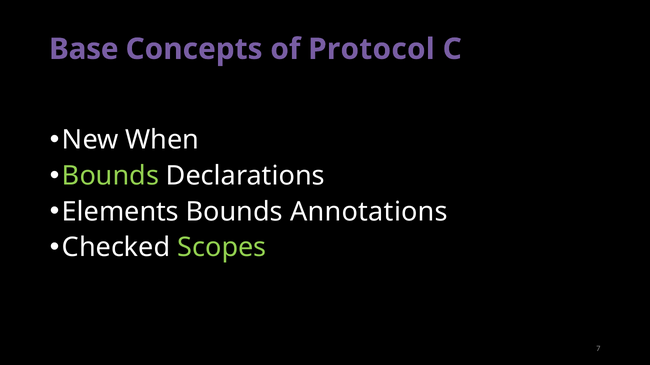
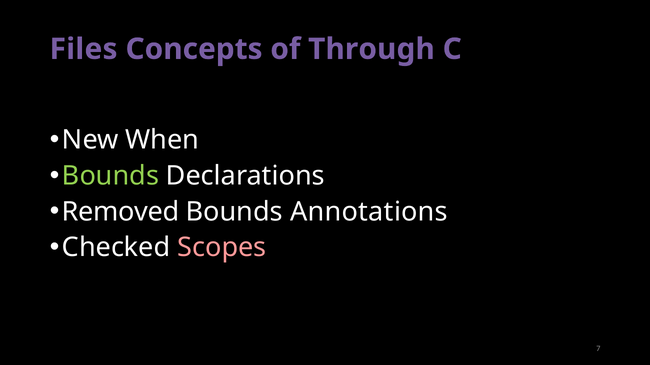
Base: Base -> Files (84, 49)
Protocol: Protocol -> Through (372, 49)
Elements: Elements -> Removed (121, 212)
Scopes colour: light green -> pink (222, 248)
